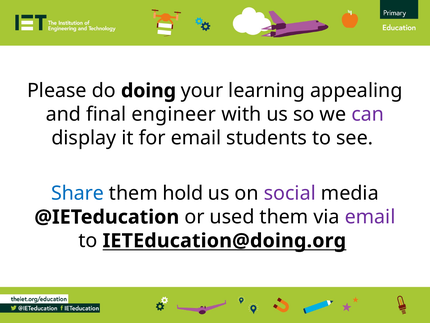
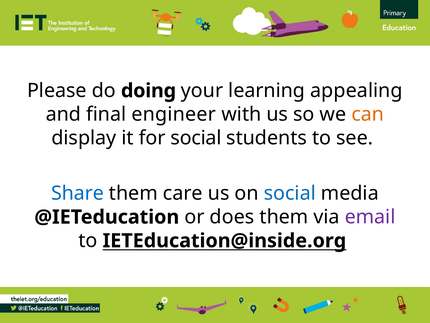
can colour: purple -> orange (368, 114)
for email: email -> social (196, 138)
hold: hold -> care (183, 193)
social colour: purple -> blue (290, 193)
used: used -> does (232, 217)
IETEducation@doing.org: IETEducation@doing.org -> IETEducation@inside.org (224, 240)
